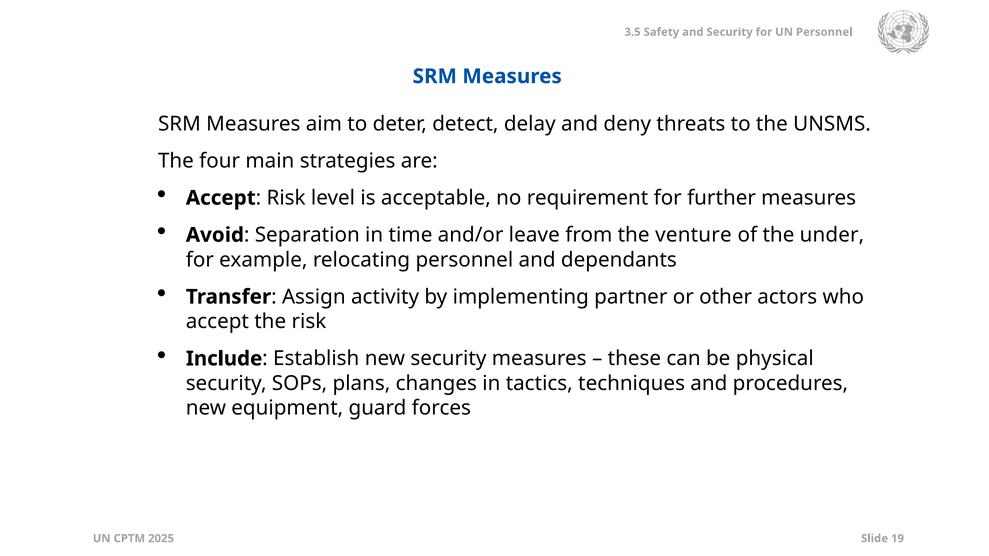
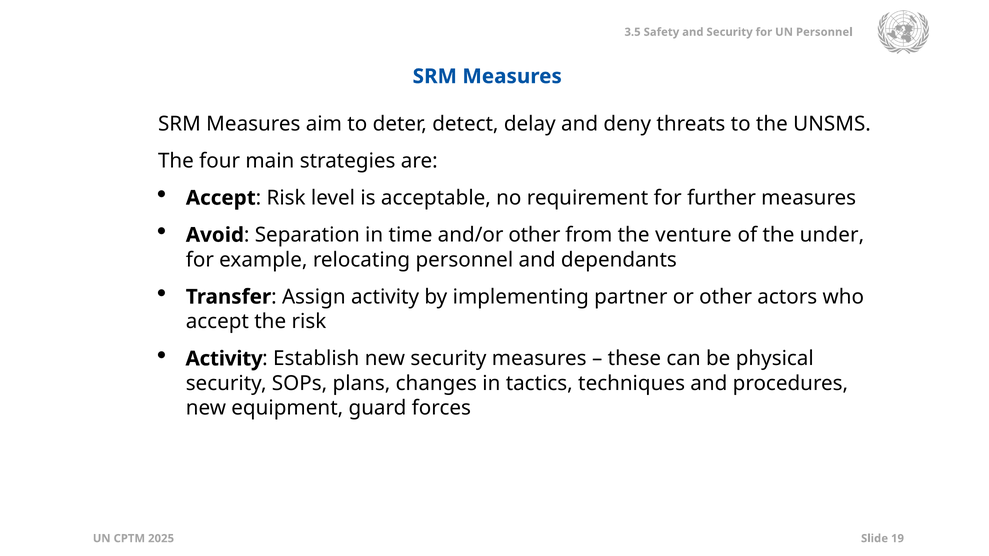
and/or leave: leave -> other (534, 235)
Include: Include -> Activity (224, 359)
